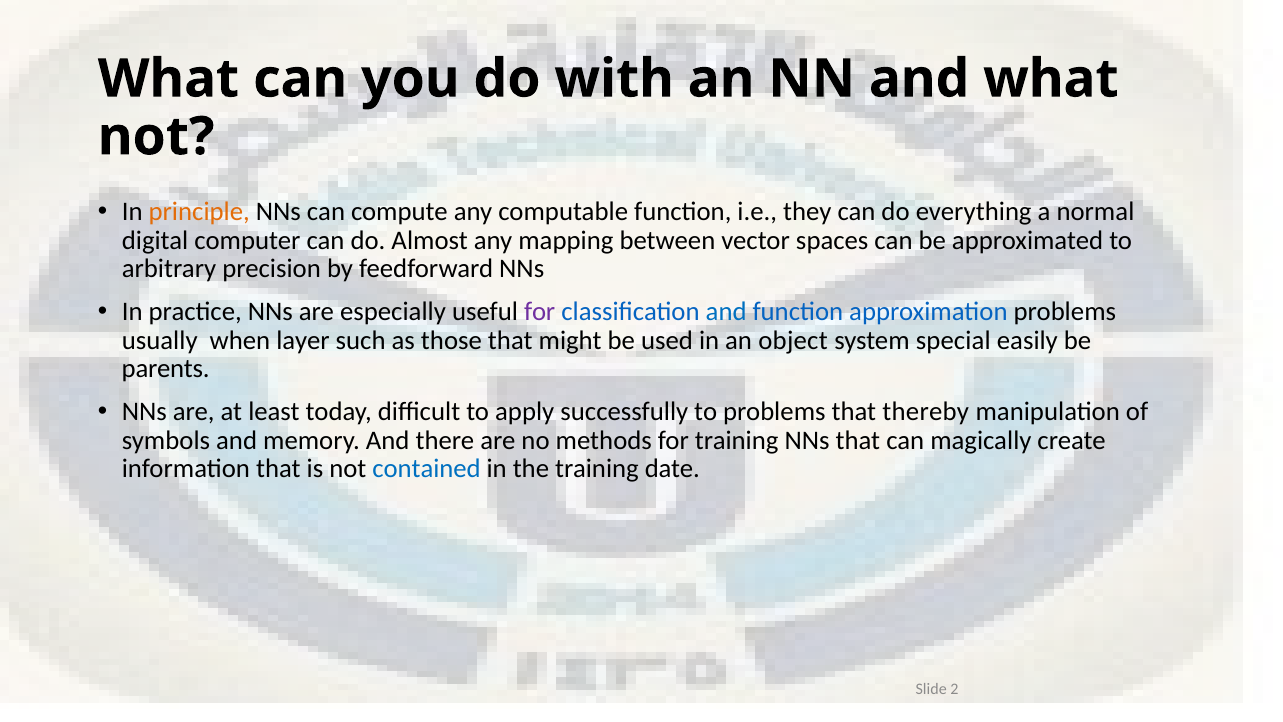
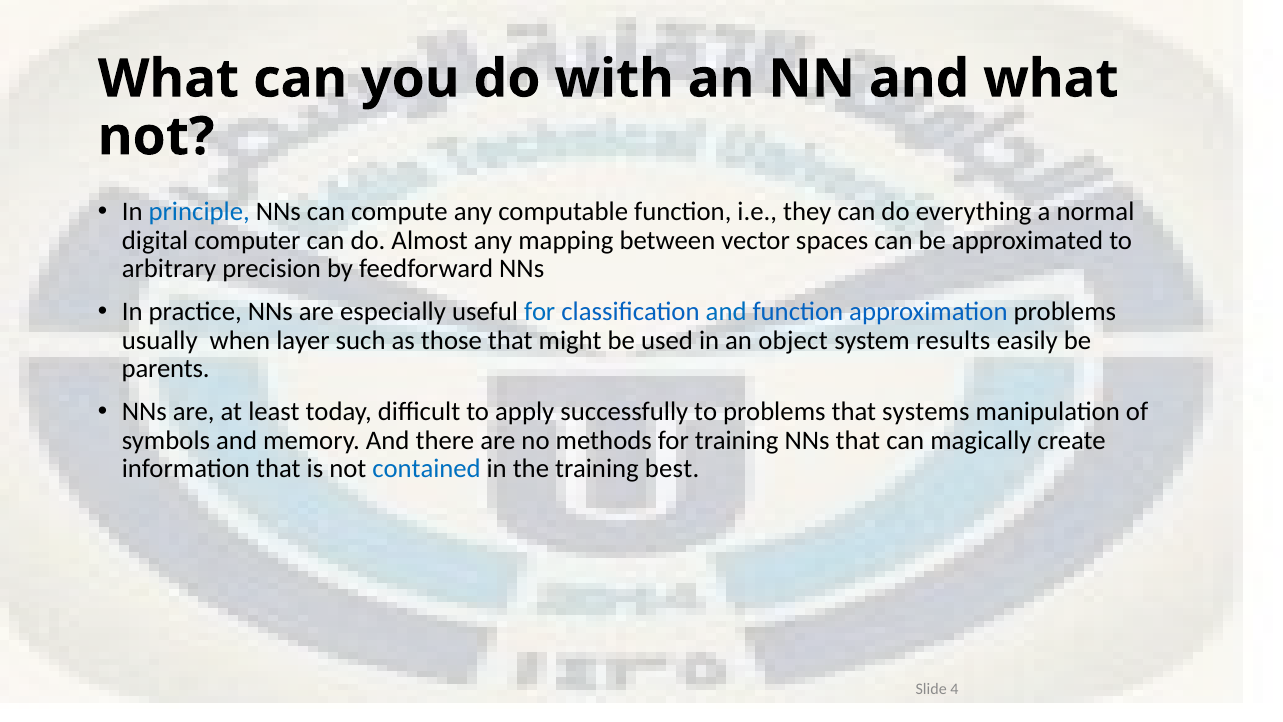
principle colour: orange -> blue (199, 211)
for colour: purple -> blue (540, 311)
special: special -> results (953, 340)
thereby: thereby -> systems (926, 411)
date: date -> best (672, 469)
2: 2 -> 4 (954, 689)
